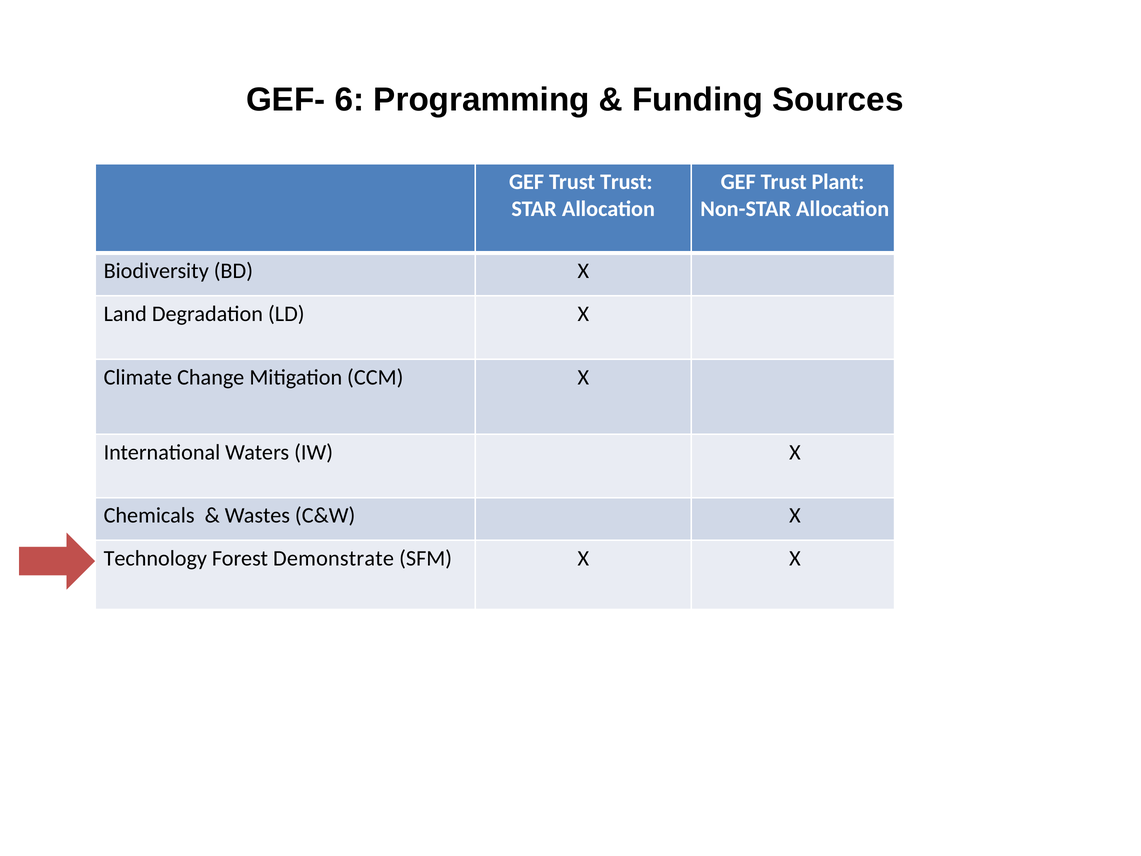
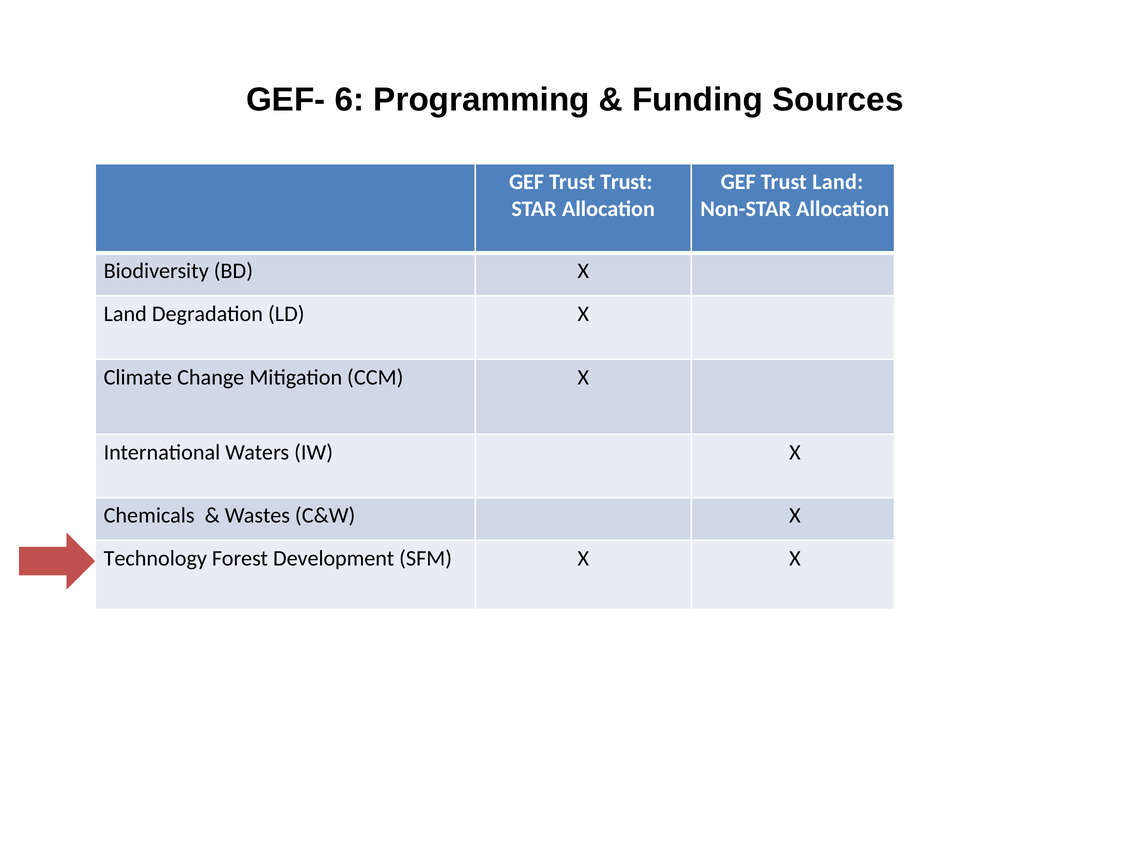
Trust Plant: Plant -> Land (838, 182)
Demonstrate: Demonstrate -> Development (334, 558)
